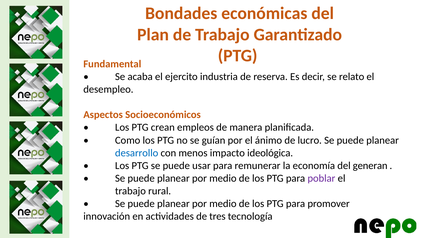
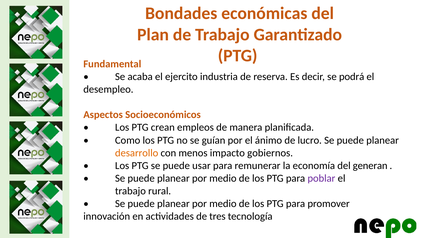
relato: relato -> podrá (352, 77)
desarrollo colour: blue -> orange (137, 153)
ideológica: ideológica -> gobiernos (270, 153)
